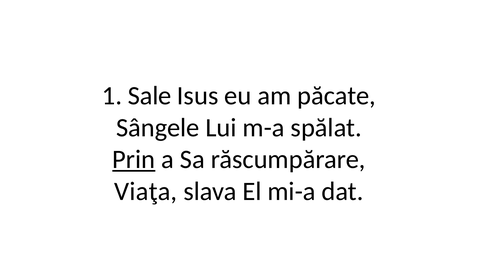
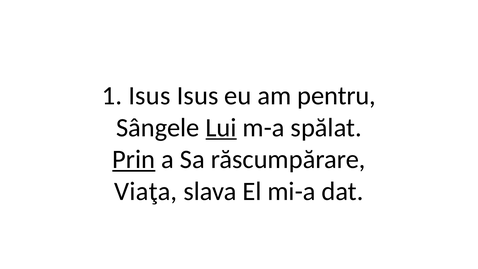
1 Sale: Sale -> Isus (149, 96)
păcate: păcate -> pentru (337, 96)
Lui underline: none -> present (221, 128)
